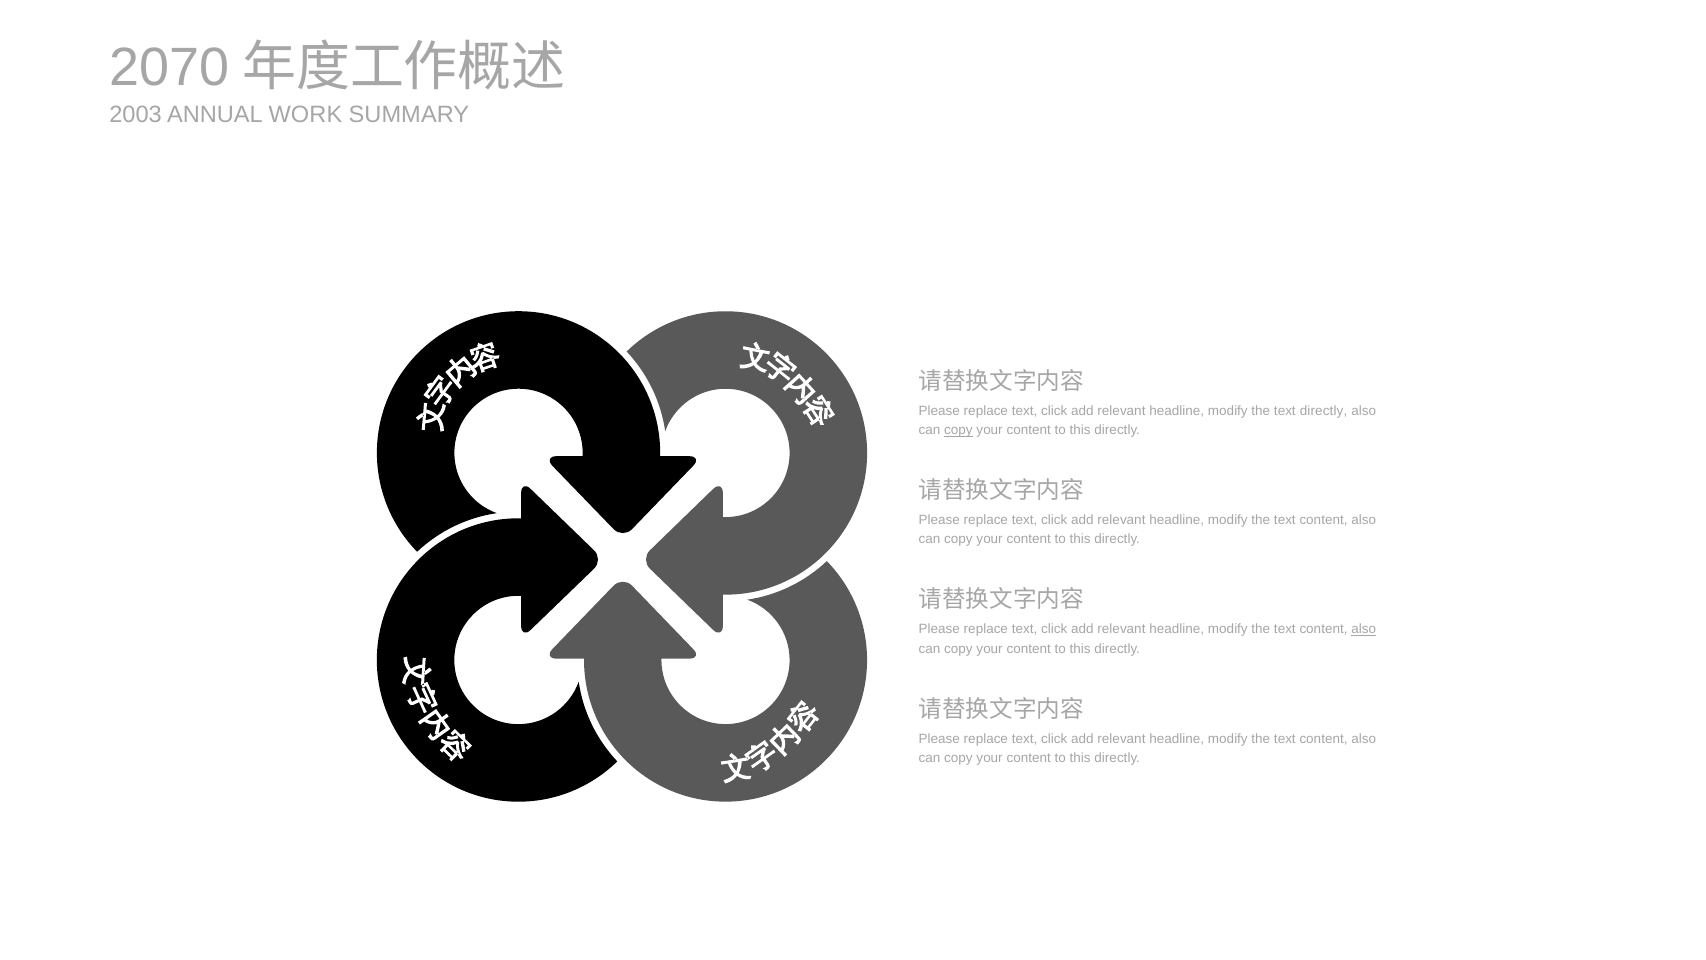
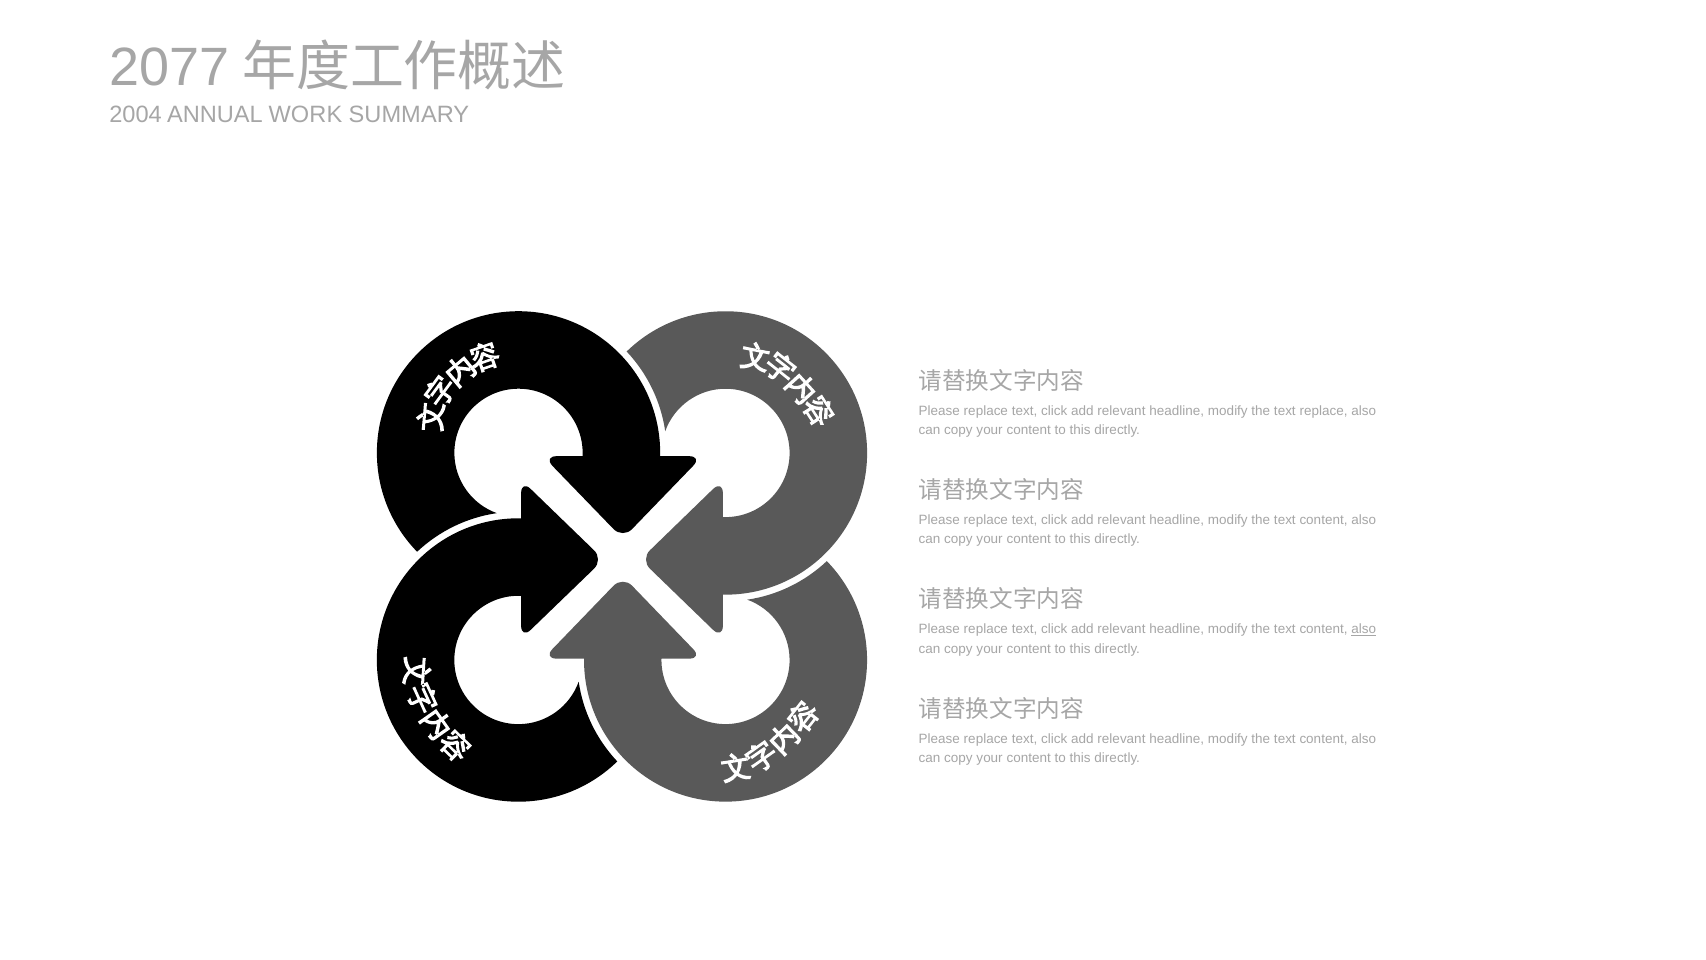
2070: 2070 -> 2077 (169, 67)
2003: 2003 -> 2004 (136, 114)
text directly: directly -> replace (1324, 411)
copy underline: present -> none (958, 430)
